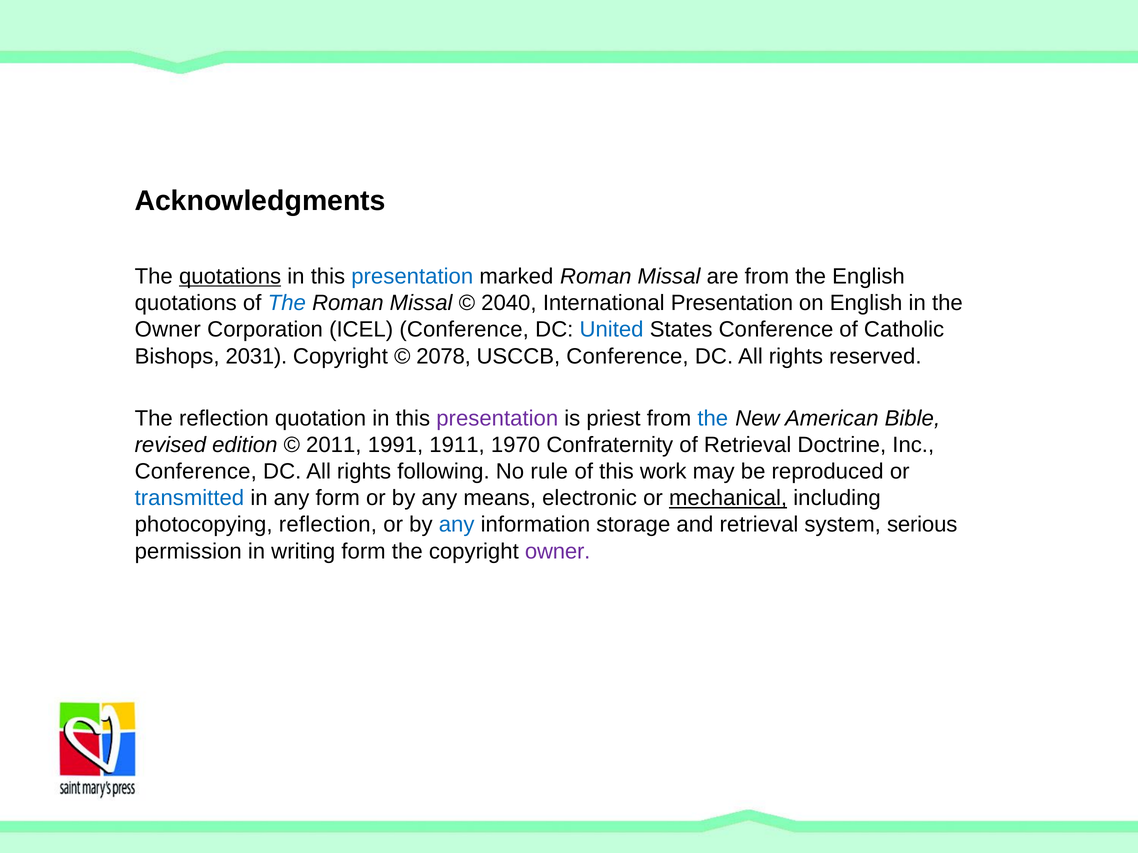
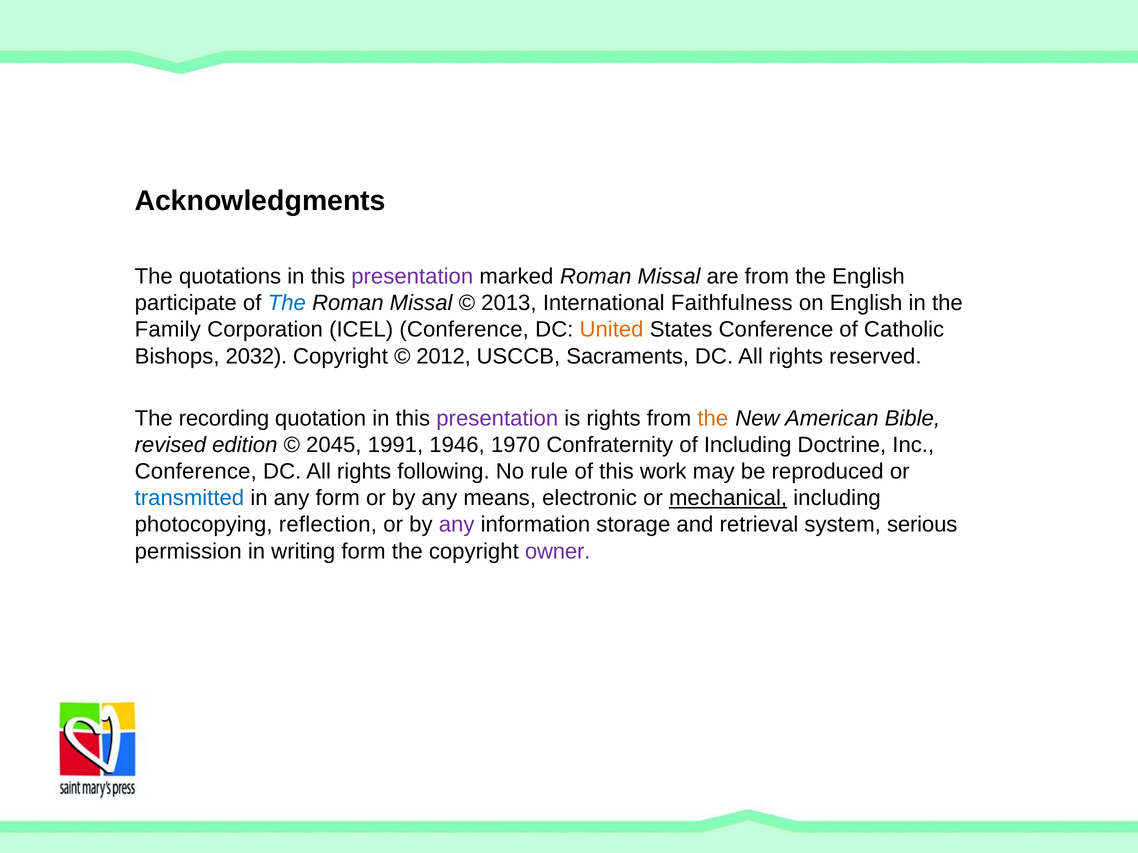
quotations underline: present -> none (230, 277)
presentation colour: blue -> purple (412, 277)
quotations: quotations -> participate (186, 303)
2040: 2040 -> 2013 (509, 303)
International Presentation: Presentation -> Faithfulness (732, 303)
Owner: Owner -> Family (168, 330)
United colour: blue -> orange (612, 330)
2031: 2031 -> 2032 (256, 356)
2078: 2078 -> 2012 (444, 356)
USCCB Conference: Conference -> Sacraments (628, 356)
The reflection: reflection -> recording (224, 419)
is priest: priest -> rights (614, 419)
the colour: blue -> orange (713, 419)
2011: 2011 -> 2045 (334, 445)
1911: 1911 -> 1946 (457, 445)
of Retrieval: Retrieval -> Including (748, 445)
any colour: blue -> purple (457, 525)
